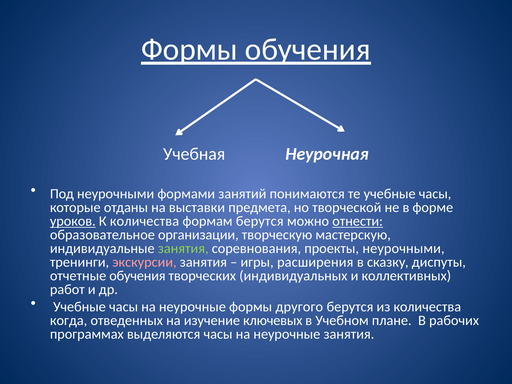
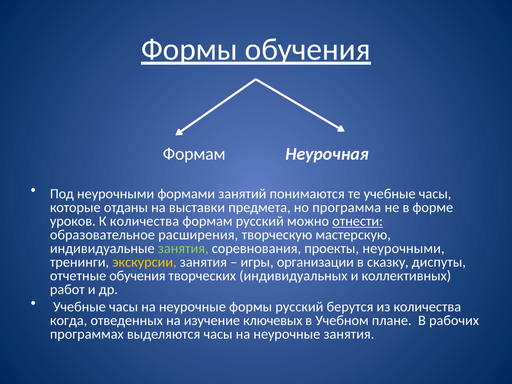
Учебная: Учебная -> Формам (194, 154)
творческой: творческой -> программа (347, 208)
уроков underline: present -> none (73, 221)
формам берутся: берутся -> русский (260, 221)
организации: организации -> расширения (198, 235)
экскурсии colour: pink -> yellow (144, 262)
расширения: расширения -> организации (315, 262)
формы другого: другого -> русский (299, 307)
